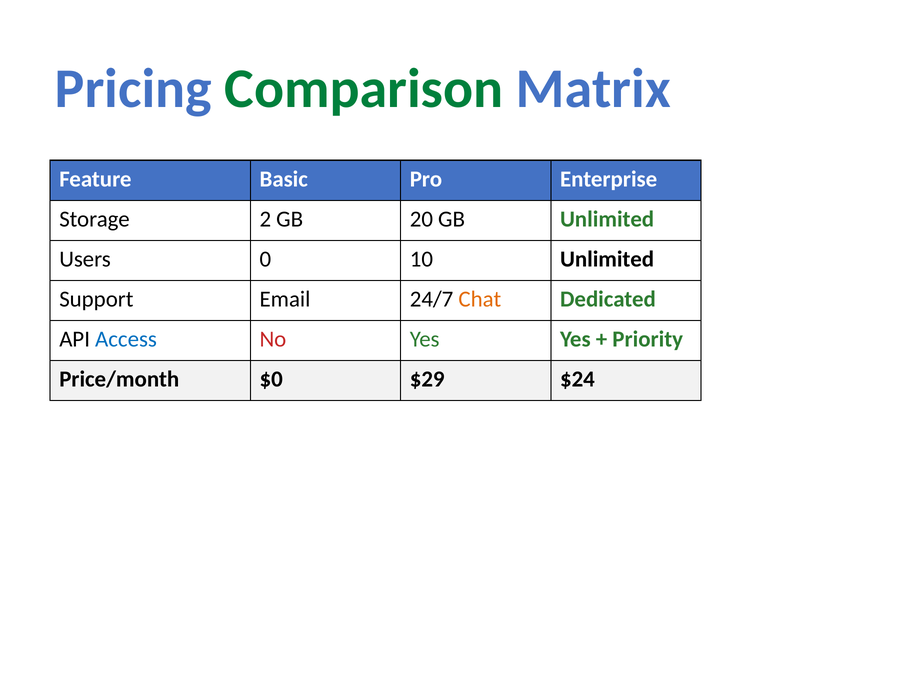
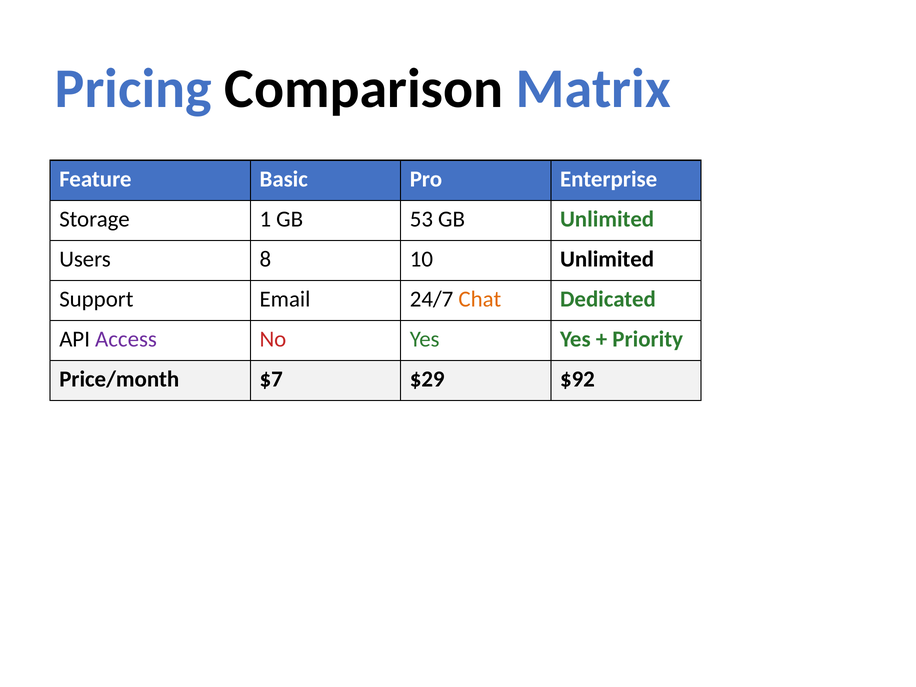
Comparison colour: green -> black (364, 89)
2: 2 -> 1 (265, 219)
20: 20 -> 53 (421, 219)
0: 0 -> 8 (265, 259)
Access colour: blue -> purple (126, 339)
$0: $0 -> $7 (271, 379)
$24: $24 -> $92 (577, 379)
